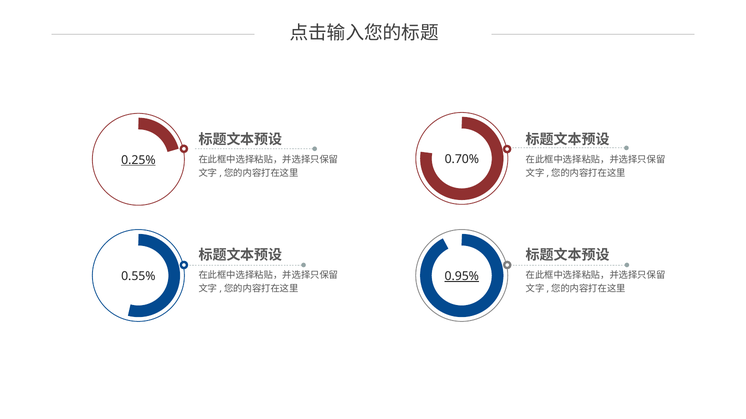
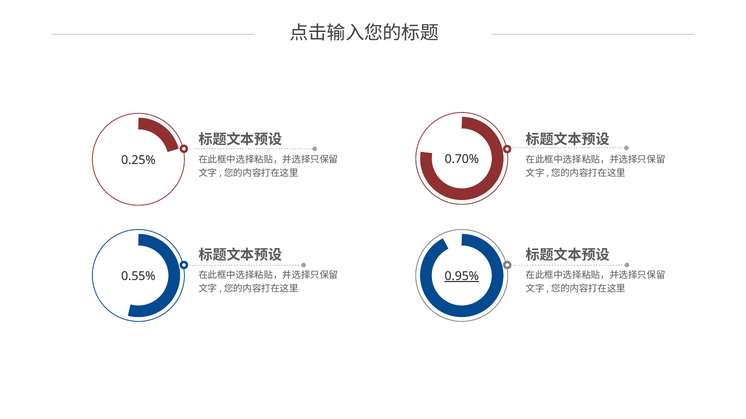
0.25% underline: present -> none (138, 160)
